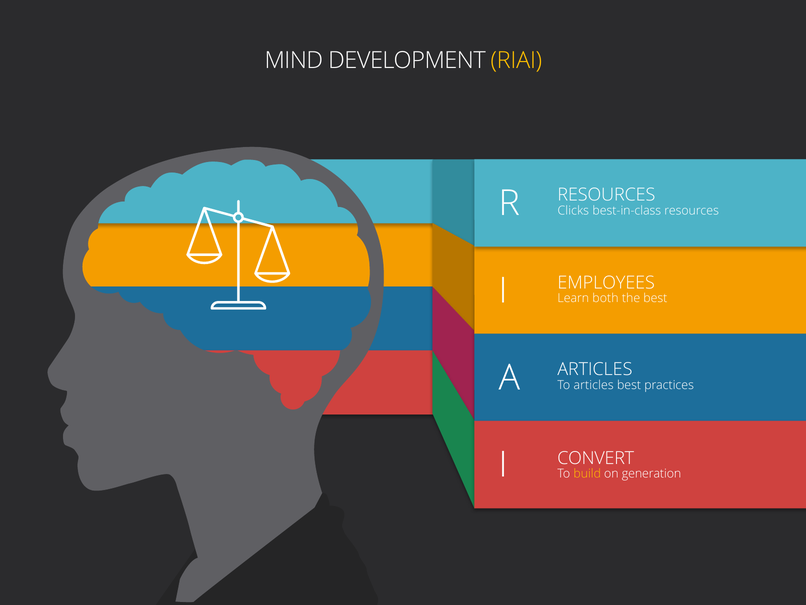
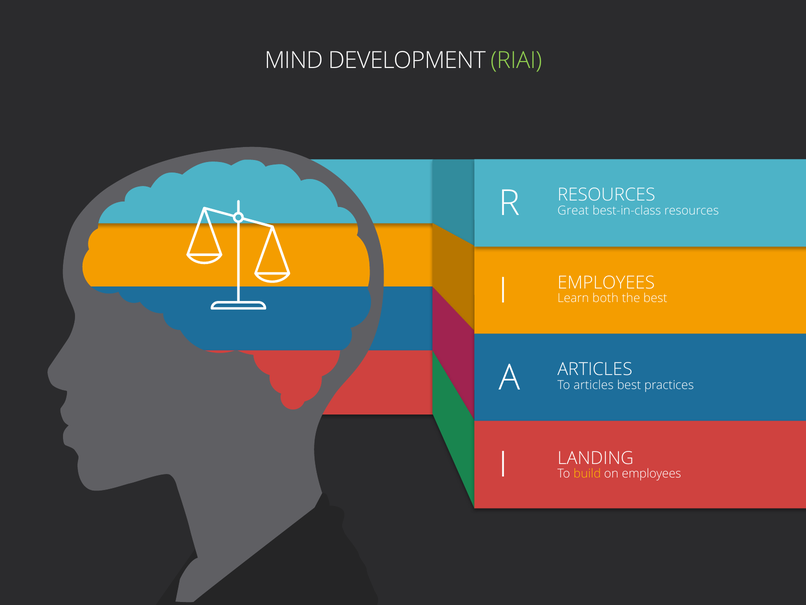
RIAI colour: yellow -> light green (516, 60)
Clicks: Clicks -> Great (573, 210)
CONVERT: CONVERT -> LANDING (596, 458)
on generation: generation -> employees (652, 473)
